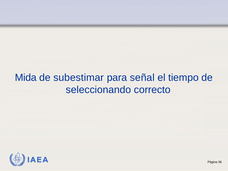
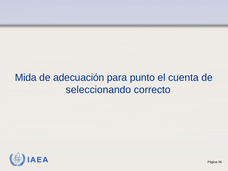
subestimar: subestimar -> adecuación (79, 78)
señal: señal -> punto (142, 78)
tiempo: tiempo -> cuenta (183, 78)
